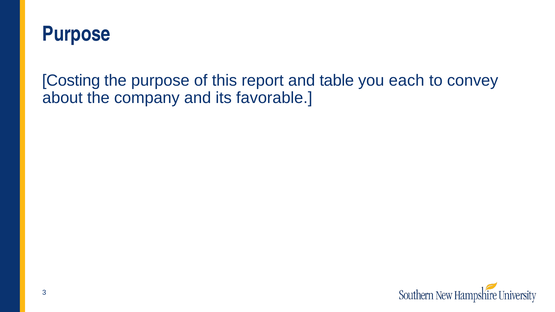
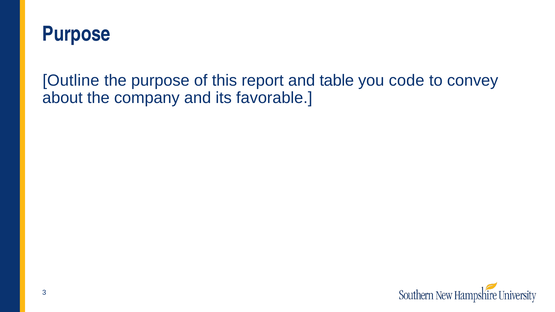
Costing: Costing -> Outline (71, 80)
each: each -> code (407, 80)
